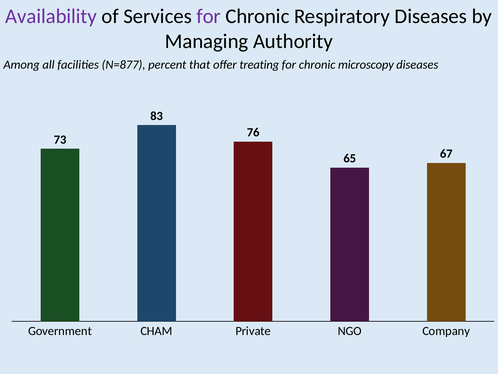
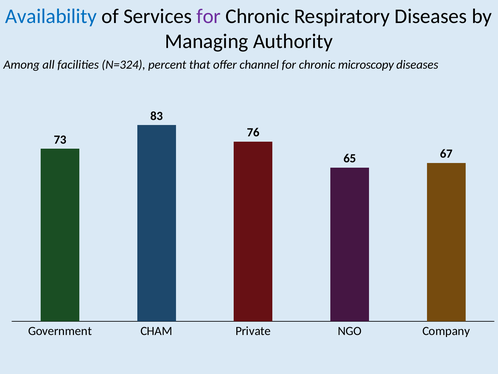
Availability colour: purple -> blue (51, 16)
N=877: N=877 -> N=324 (124, 65)
treating: treating -> channel (259, 65)
